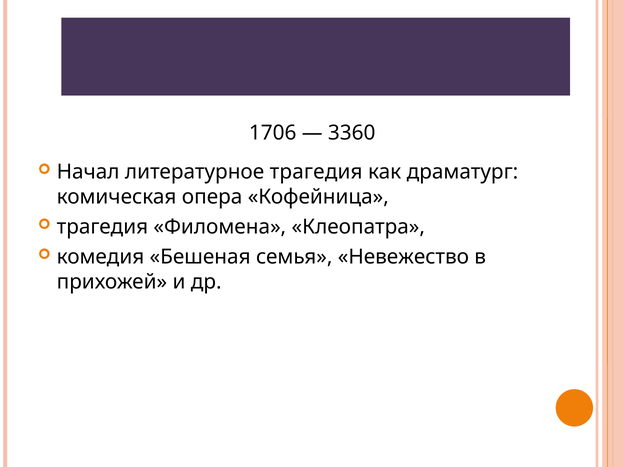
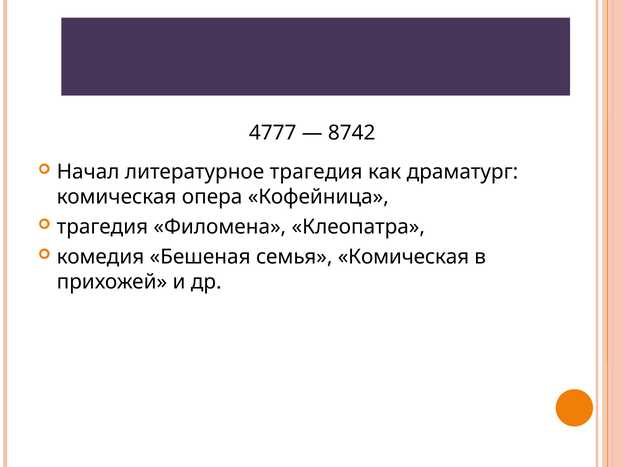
1706: 1706 -> 4777 (273, 133)
3360: 3360 -> 8742 (352, 133)
семья Невежество: Невежество -> Комическая (404, 257)
